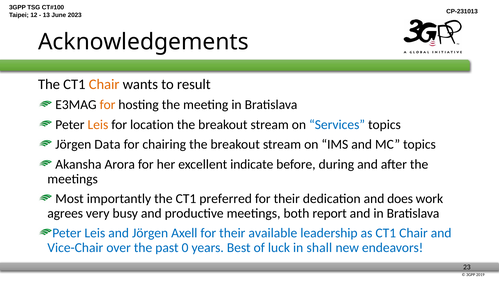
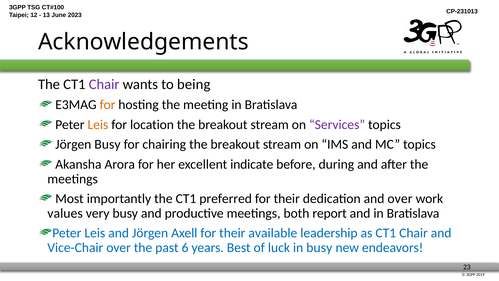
Chair colour: orange -> purple (104, 84)
result: result -> being (194, 84)
Services colour: blue -> purple (337, 125)
Jörgen Data: Data -> Busy (107, 144)
and does: does -> over (400, 198)
agrees: agrees -> values (65, 213)
0: 0 -> 6 (185, 247)
in shall: shall -> busy (319, 247)
